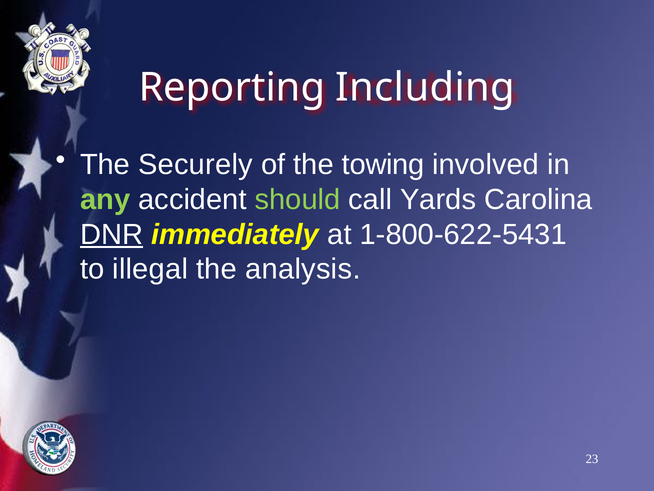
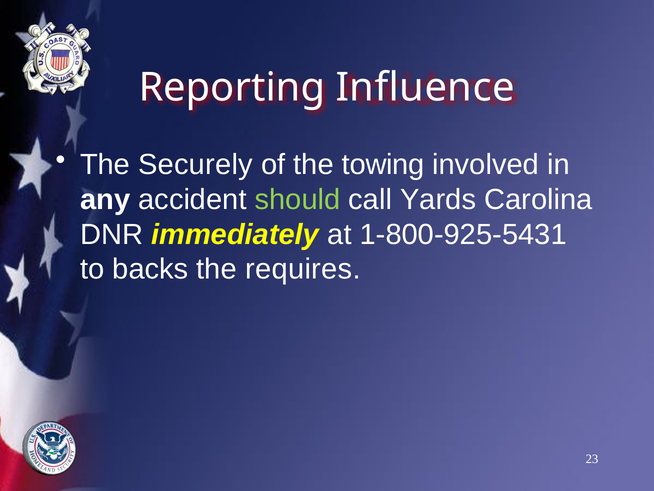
Including: Including -> Influence (425, 87)
any colour: light green -> white (105, 199)
DNR underline: present -> none (112, 234)
1-800-622-5431: 1-800-622-5431 -> 1-800-925-5431 (463, 234)
illegal: illegal -> backs (150, 269)
analysis: analysis -> requires (303, 269)
